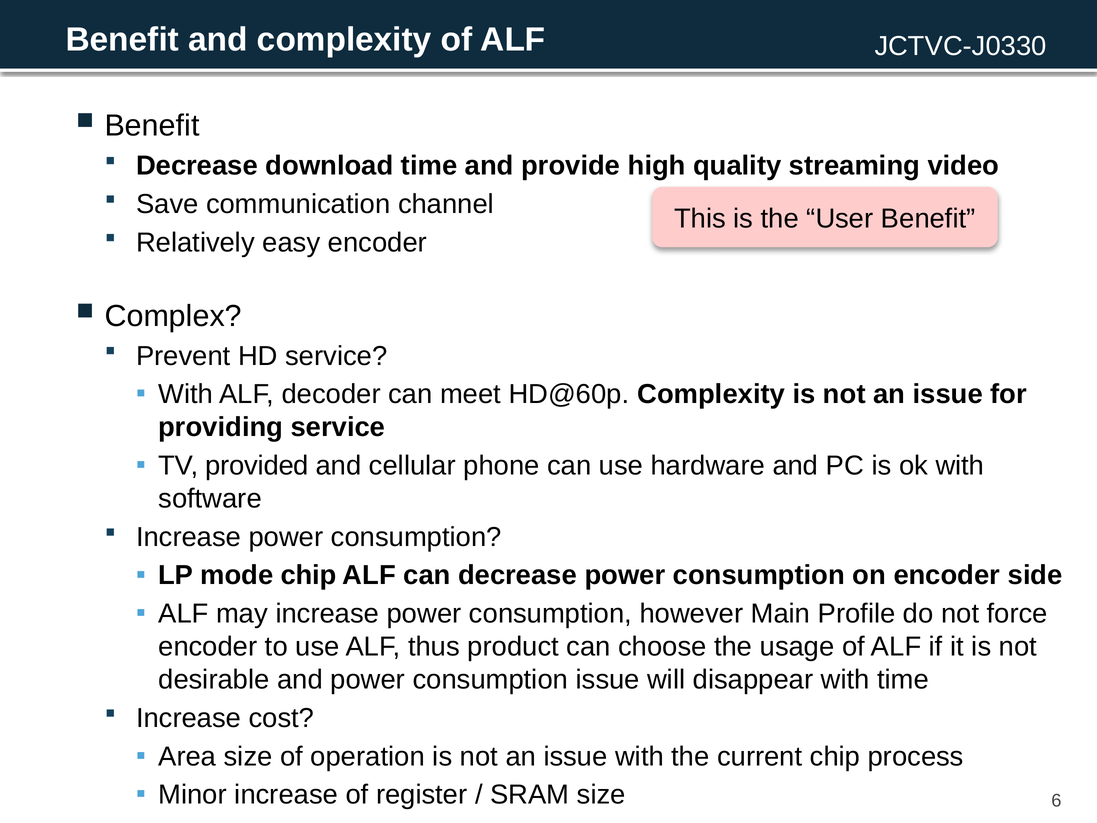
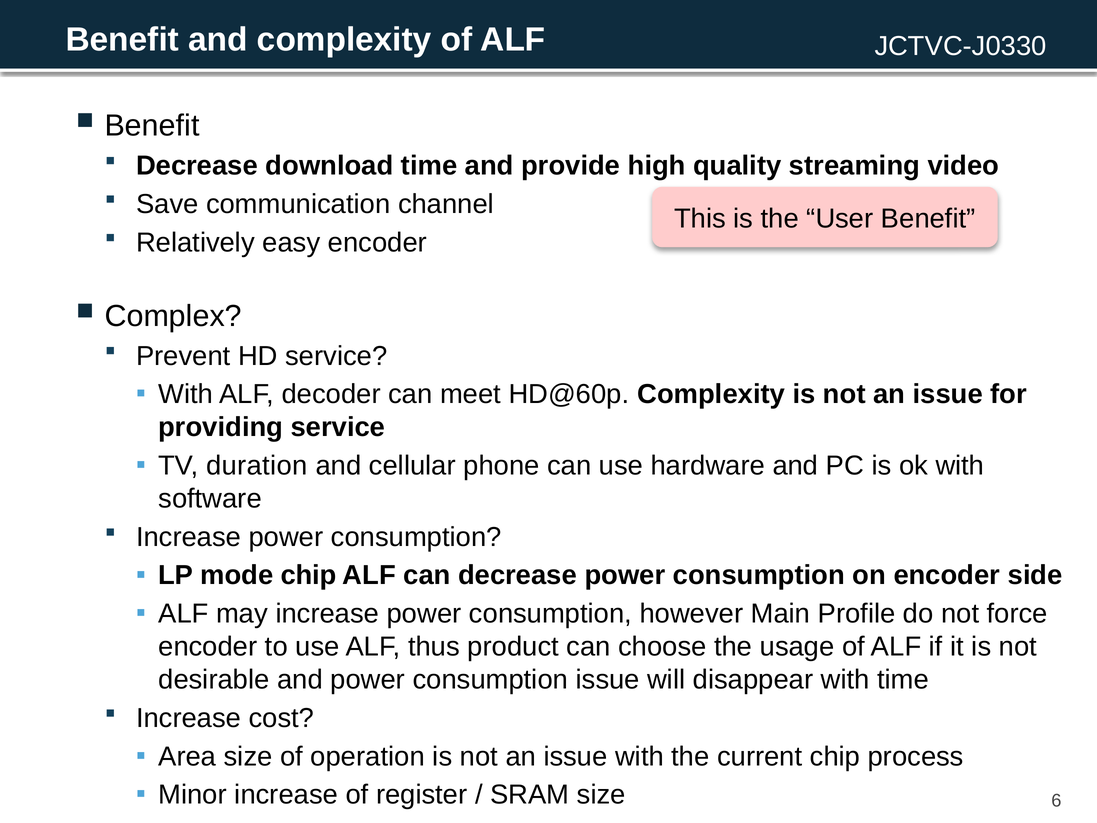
provided: provided -> duration (257, 466)
